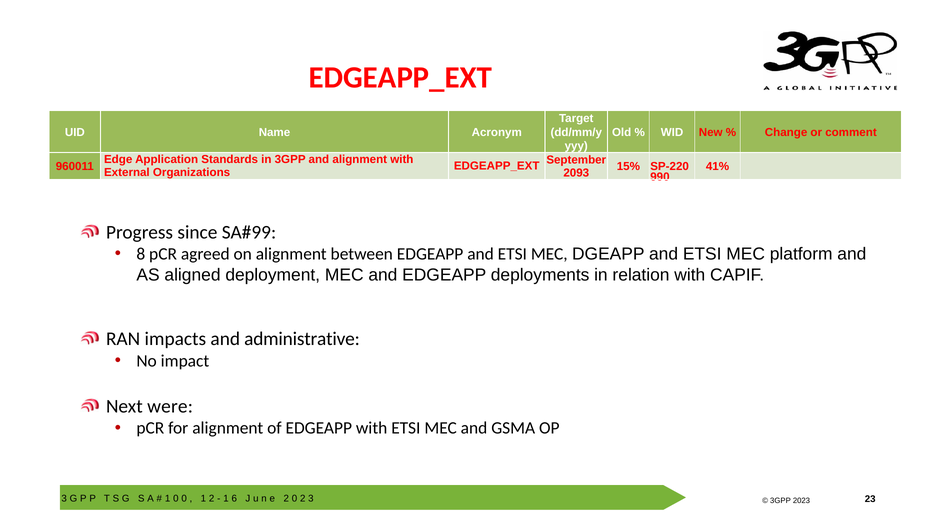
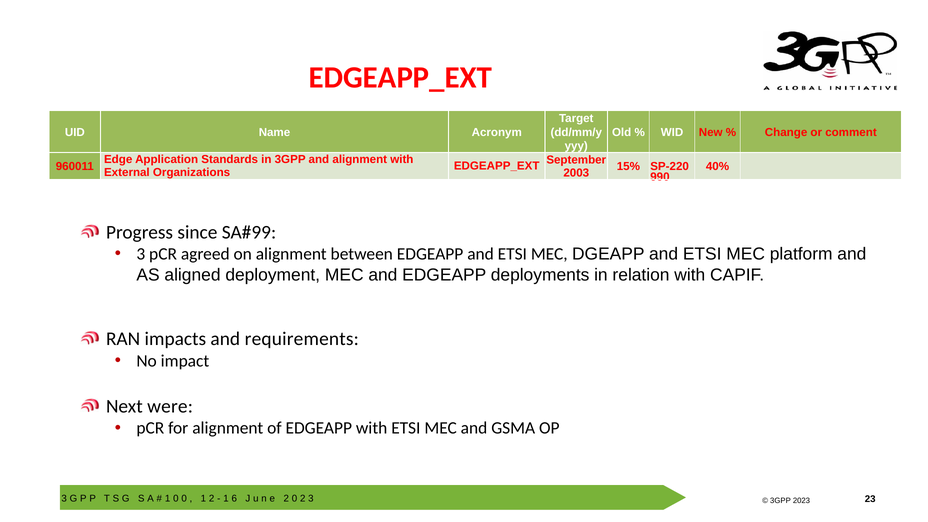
41%: 41% -> 40% (717, 167)
2093: 2093 -> 2003 (576, 173)
8: 8 -> 3 (141, 254)
administrative: administrative -> requirements (302, 339)
